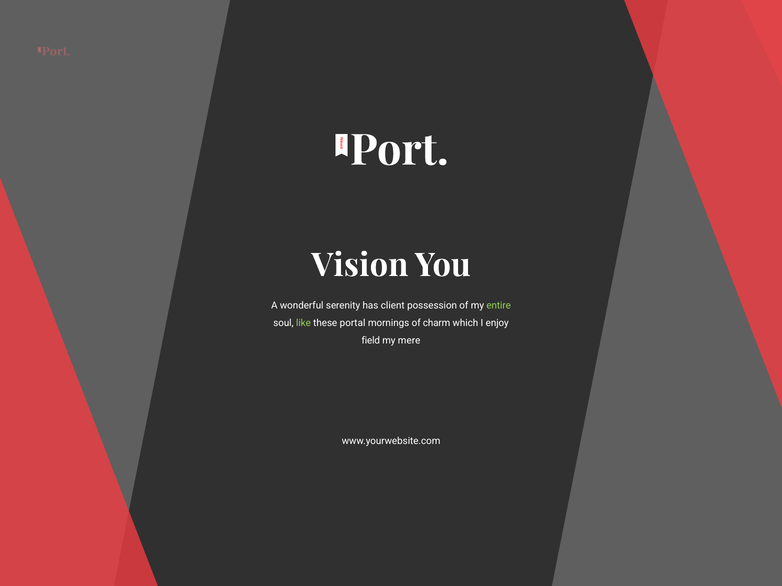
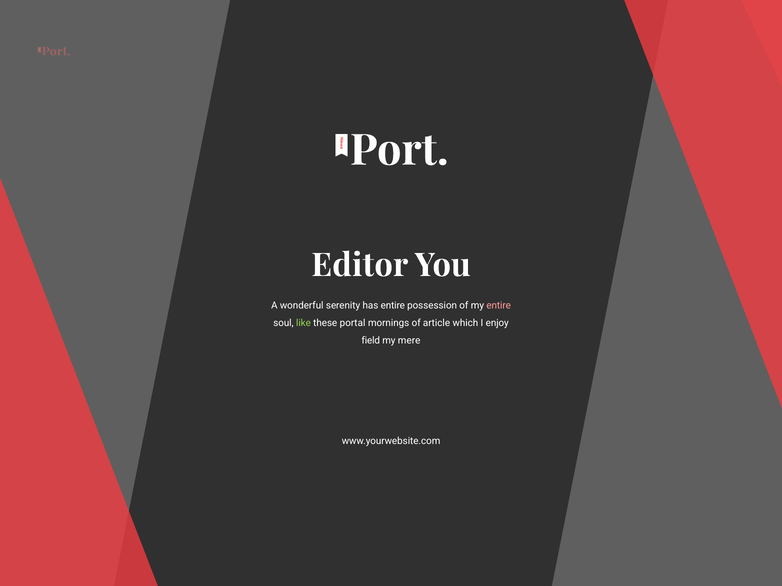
Vision: Vision -> Editor (360, 266)
has client: client -> entire (393, 306)
entire colour: light green -> pink (499, 306)
charm: charm -> article (437, 323)
